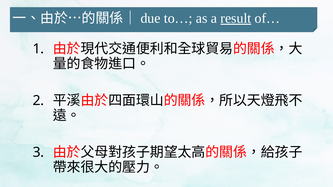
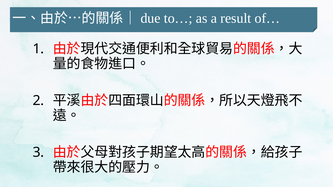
result underline: present -> none (236, 18)
